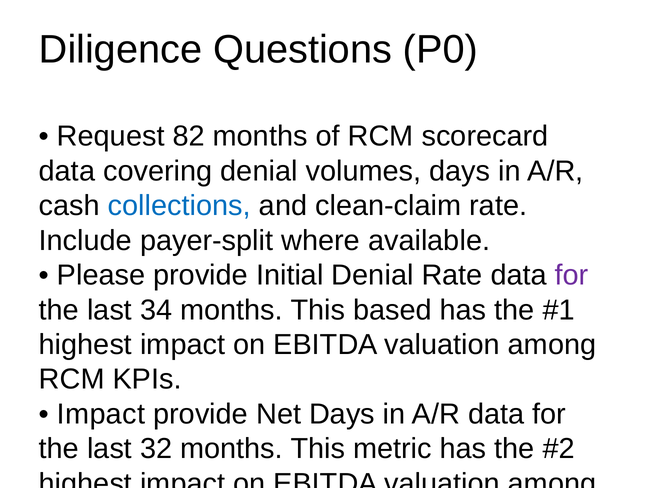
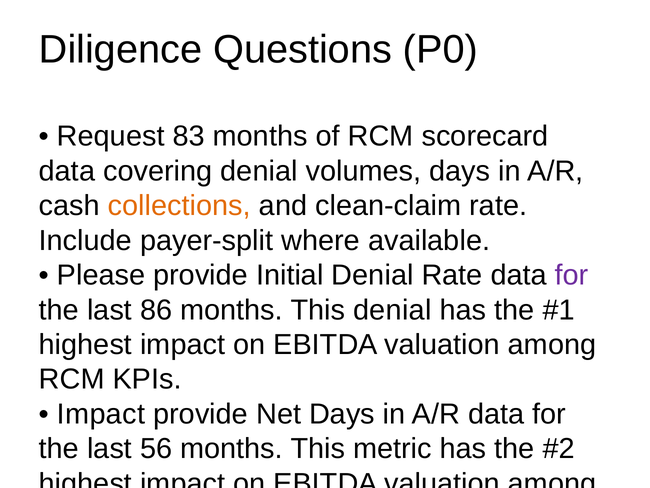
82: 82 -> 83 (189, 136)
collections colour: blue -> orange (179, 206)
34: 34 -> 86 (156, 310)
This based: based -> denial (392, 310)
32: 32 -> 56 (156, 448)
